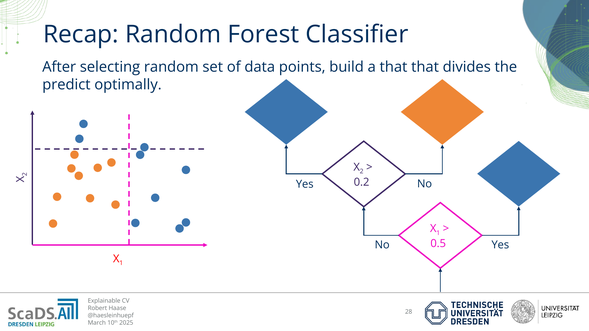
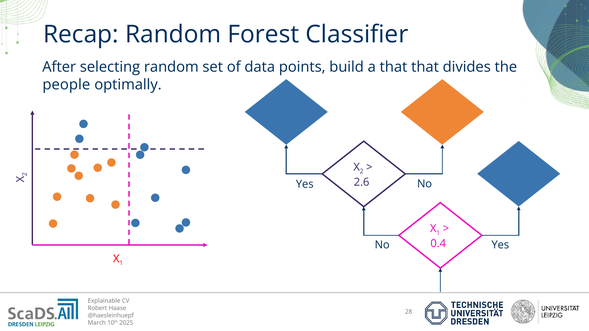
predict: predict -> people (66, 85)
0.2: 0.2 -> 2.6 (362, 182)
0.5: 0.5 -> 0.4 (438, 244)
